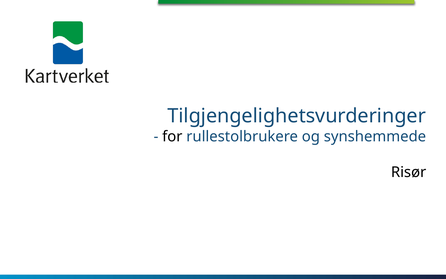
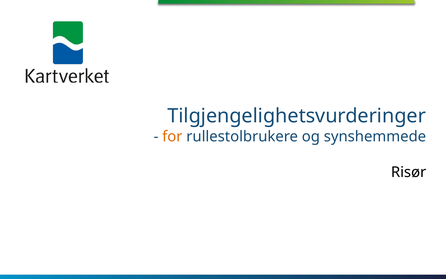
for colour: black -> orange (172, 136)
